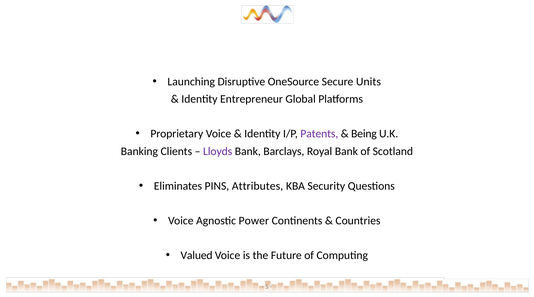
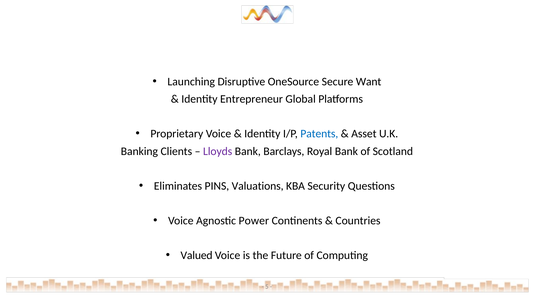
Units: Units -> Want (369, 82)
Patents colour: purple -> blue (319, 134)
Being: Being -> Asset (364, 134)
Attributes: Attributes -> Valuations (258, 186)
